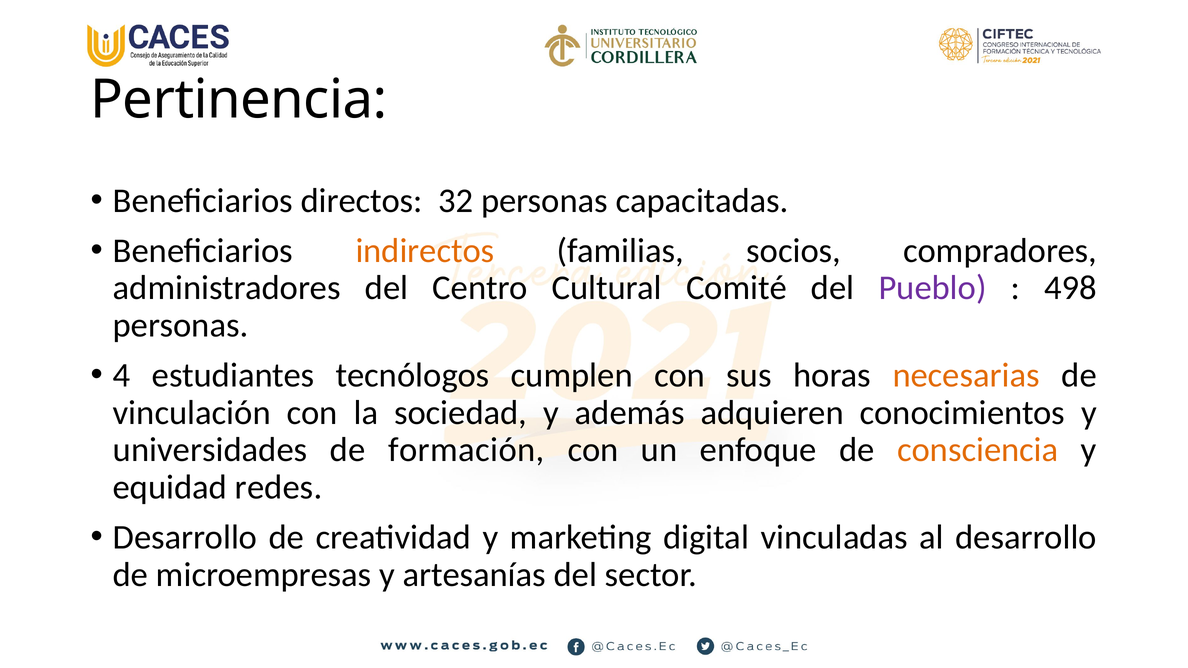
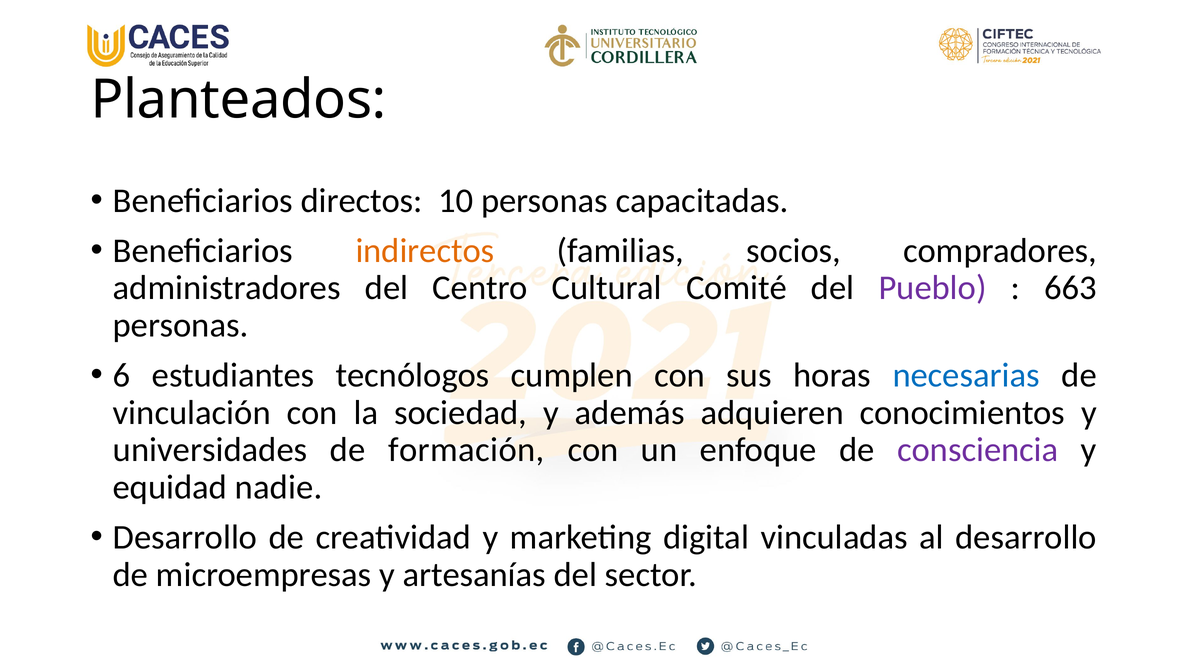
Pertinencia: Pertinencia -> Planteados (238, 100)
32: 32 -> 10 (456, 201)
498: 498 -> 663 (1071, 288)
4: 4 -> 6 (122, 375)
necesarias colour: orange -> blue (966, 375)
consciencia colour: orange -> purple (978, 450)
redes: redes -> nadie (279, 488)
